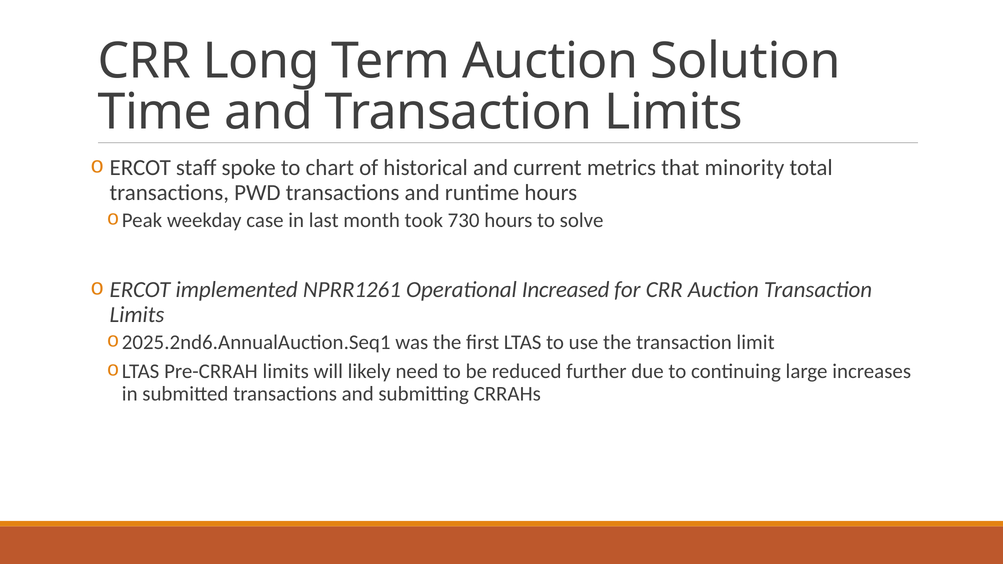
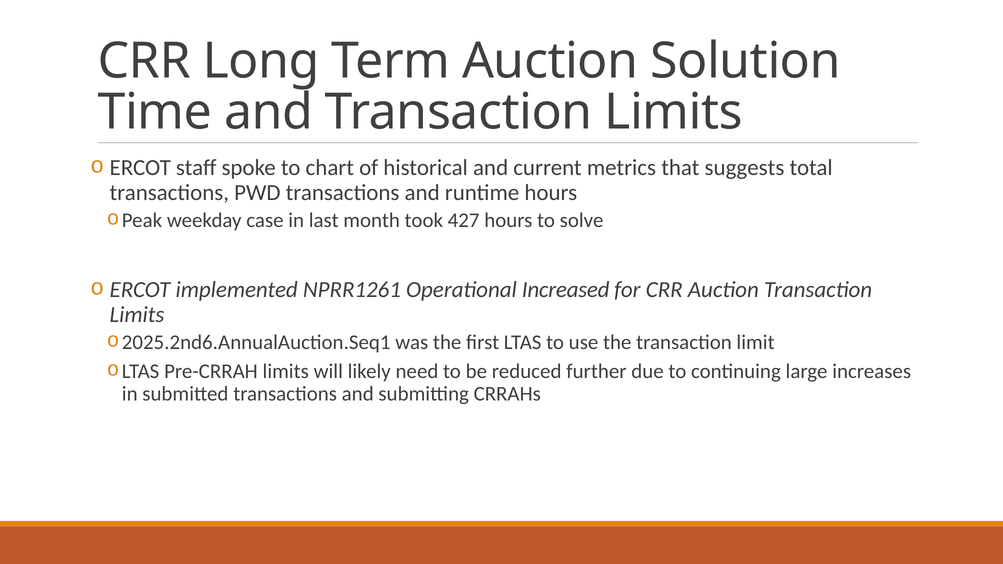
minority: minority -> suggests (745, 168)
730: 730 -> 427 (464, 221)
